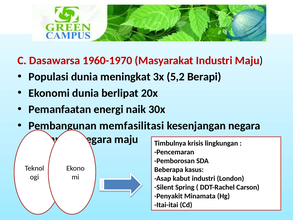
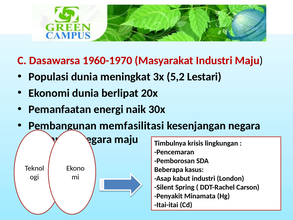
Berapi: Berapi -> Lestari (204, 77)
